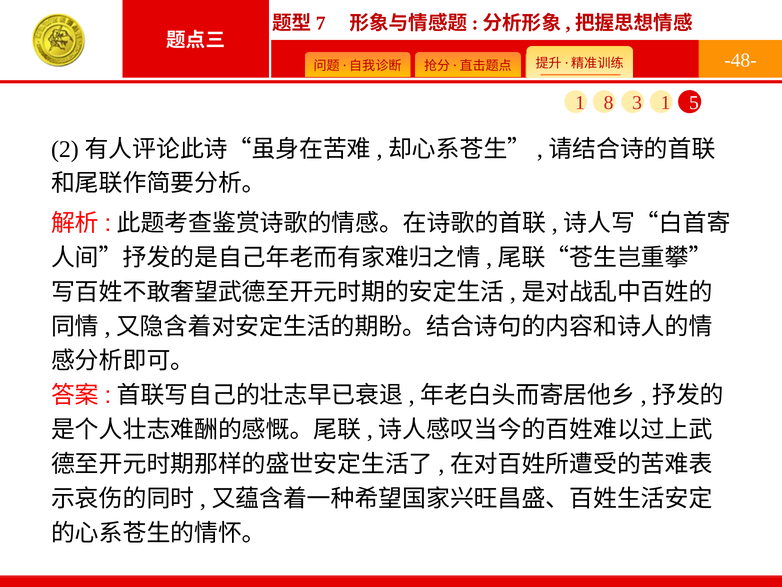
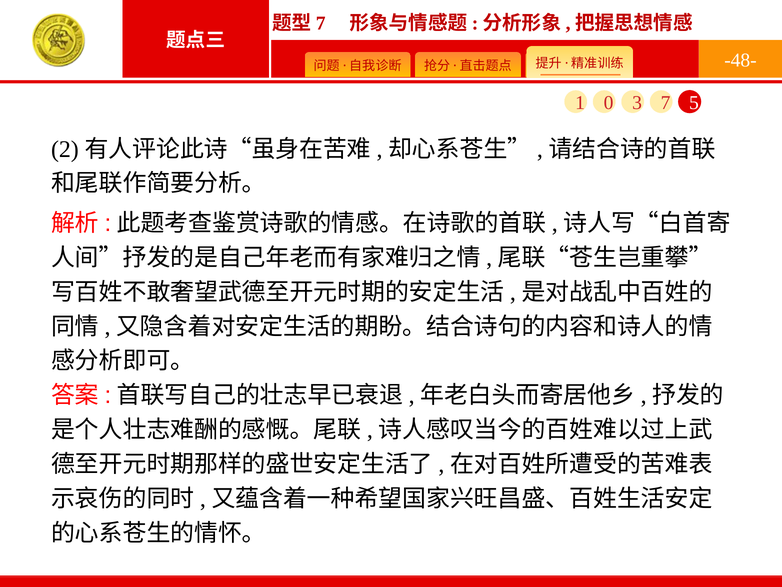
8: 8 -> 0 (609, 103)
3 1: 1 -> 7 (666, 103)
